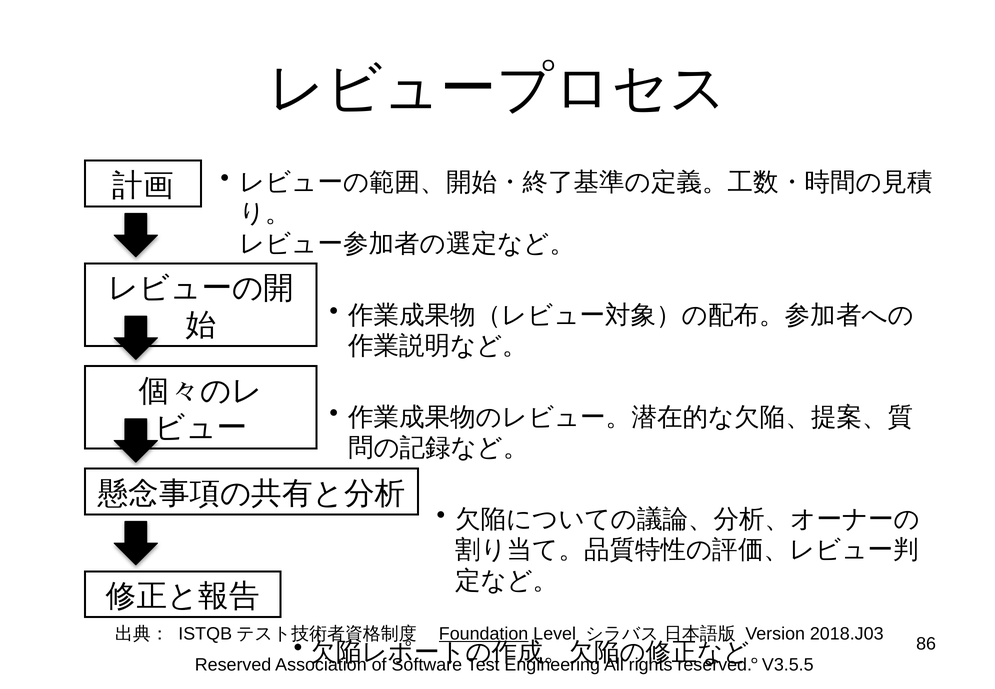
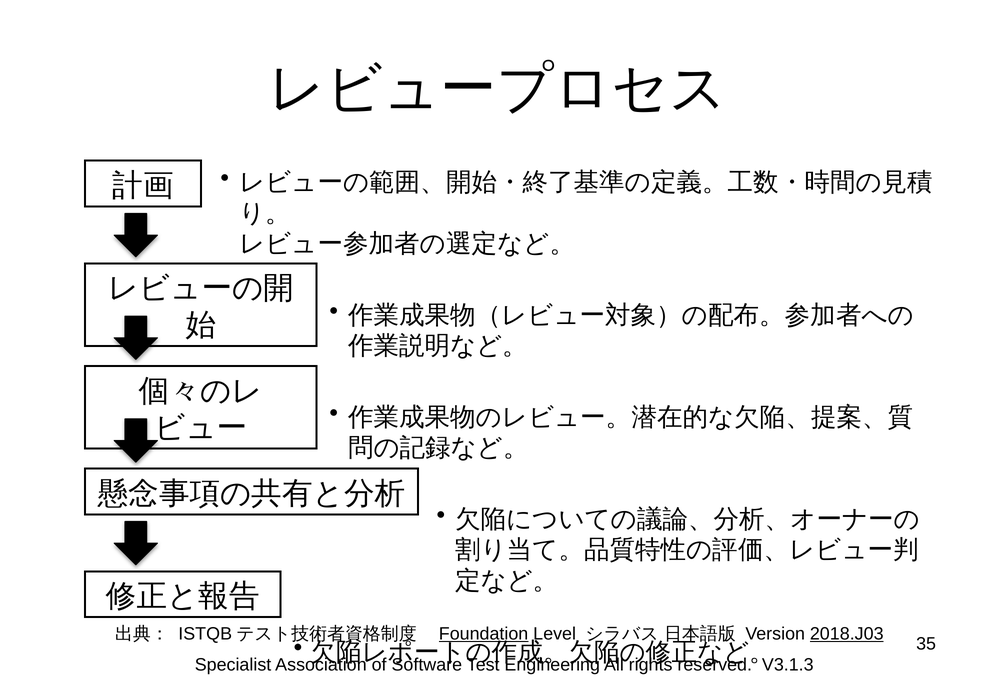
2018.J03 underline: none -> present (847, 634)
86: 86 -> 35 (926, 644)
Reserved: Reserved -> Specialist (233, 665)
V3.5.5: V3.5.5 -> V3.1.3 (788, 665)
